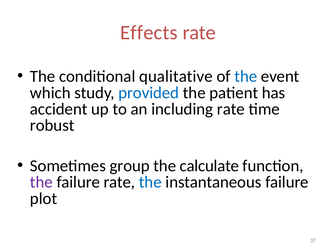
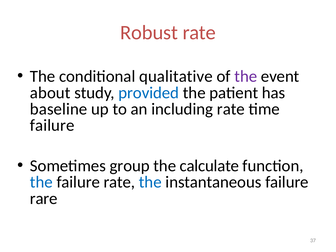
Effects: Effects -> Robust (149, 33)
the colour: blue -> purple (246, 76)
which: which -> about (50, 93)
accident: accident -> baseline (59, 109)
robust: robust -> failure (52, 125)
the colour: purple -> blue (41, 182)
plot: plot -> rare (44, 199)
